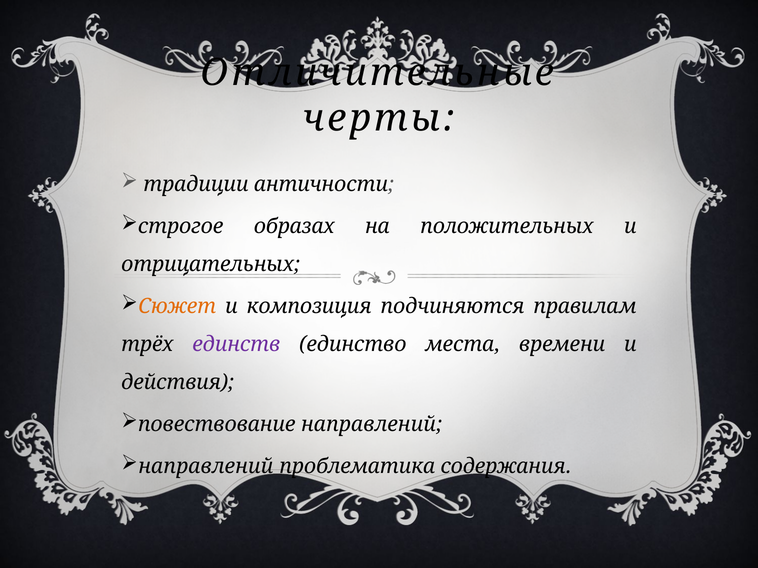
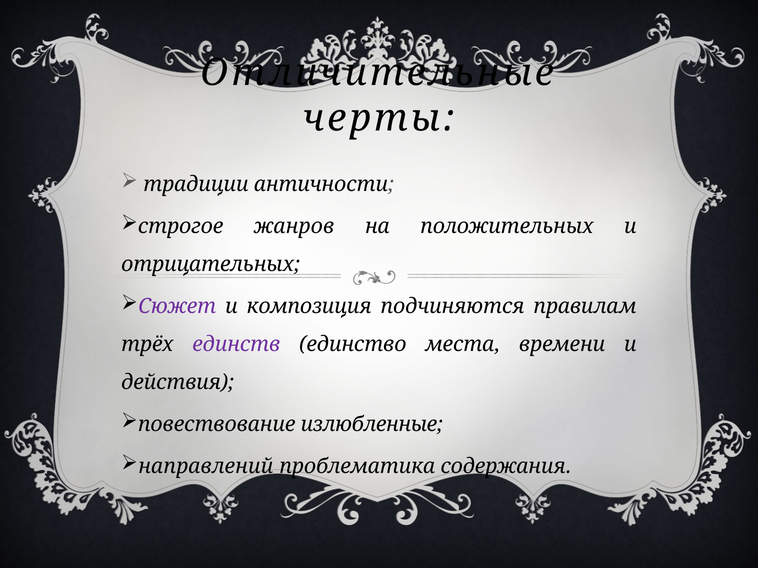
образах: образах -> жанров (294, 227)
Сюжет colour: orange -> purple (177, 307)
повествование направлений: направлений -> излюбленные (372, 425)
